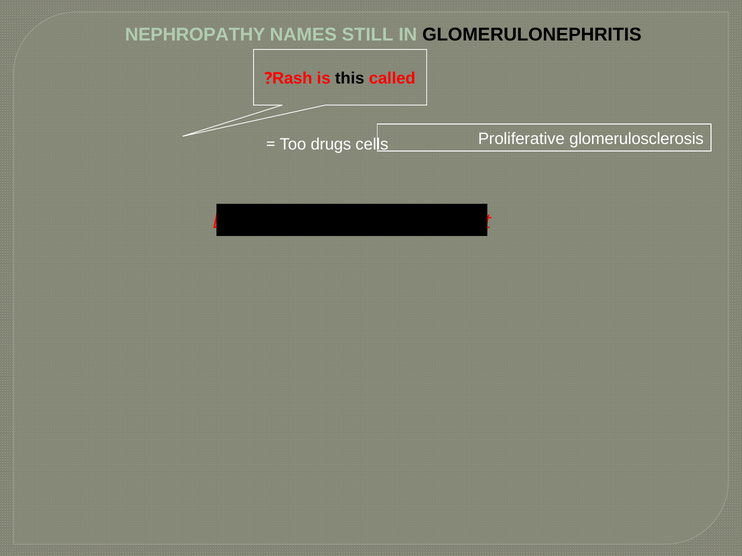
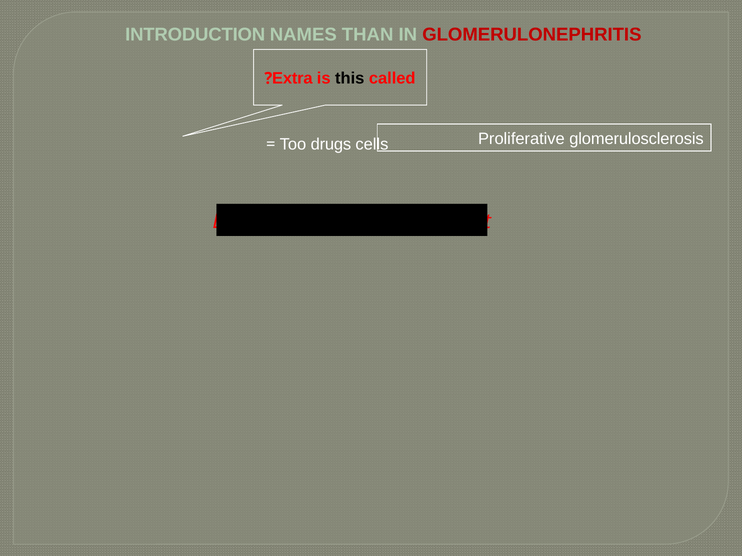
NEPHROPATHY: NEPHROPATHY -> INTRODUCTION (195, 35)
STILL: STILL -> THAN (368, 35)
GLOMERULONEPHRITIS colour: black -> red (532, 35)
Rash: Rash -> Extra (292, 78)
